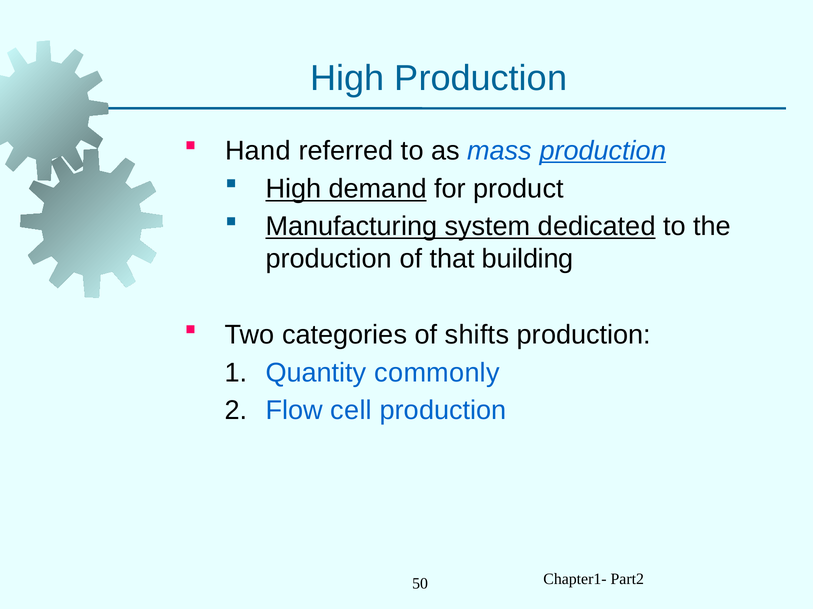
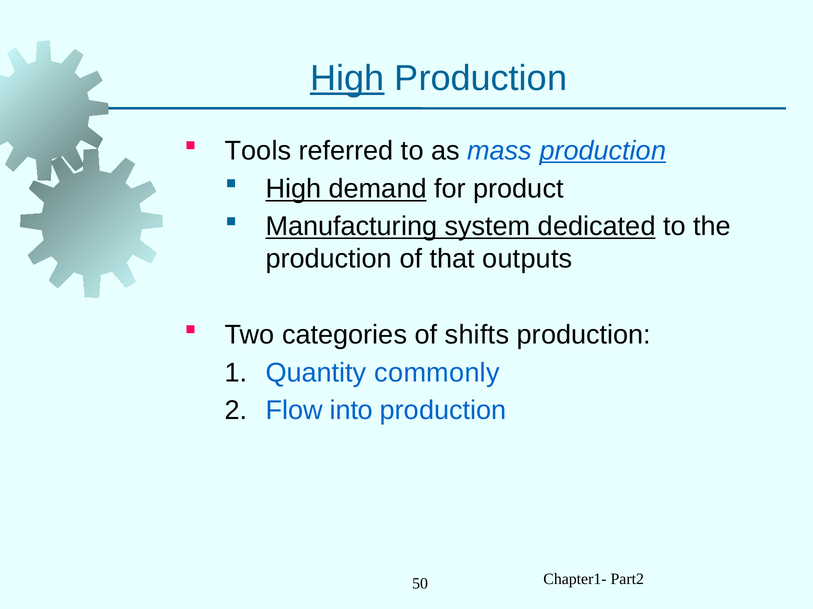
High underline: none -> present (347, 78)
Hand: Hand -> Tools (258, 151)
building: building -> outputs (527, 259)
cell: cell -> into (351, 411)
